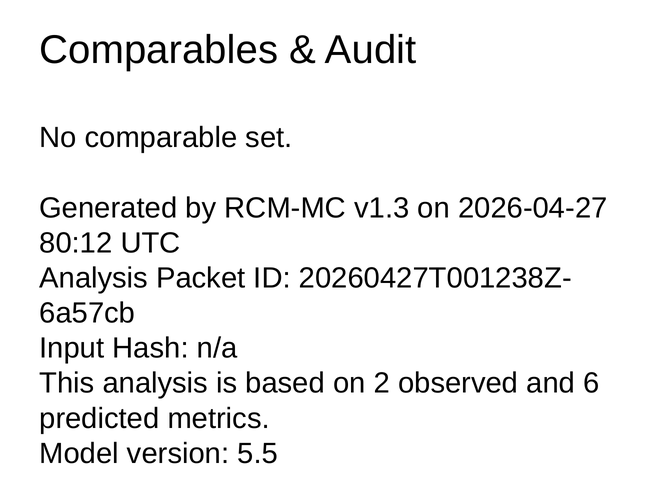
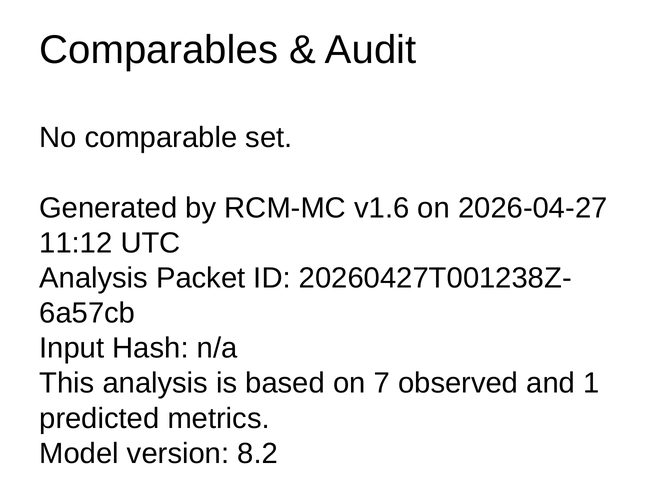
v1.3: v1.3 -> v1.6 (382, 208)
80:12: 80:12 -> 11:12 (76, 243)
2: 2 -> 7 (382, 383)
6: 6 -> 1 (591, 383)
5.5: 5.5 -> 8.2 (258, 453)
